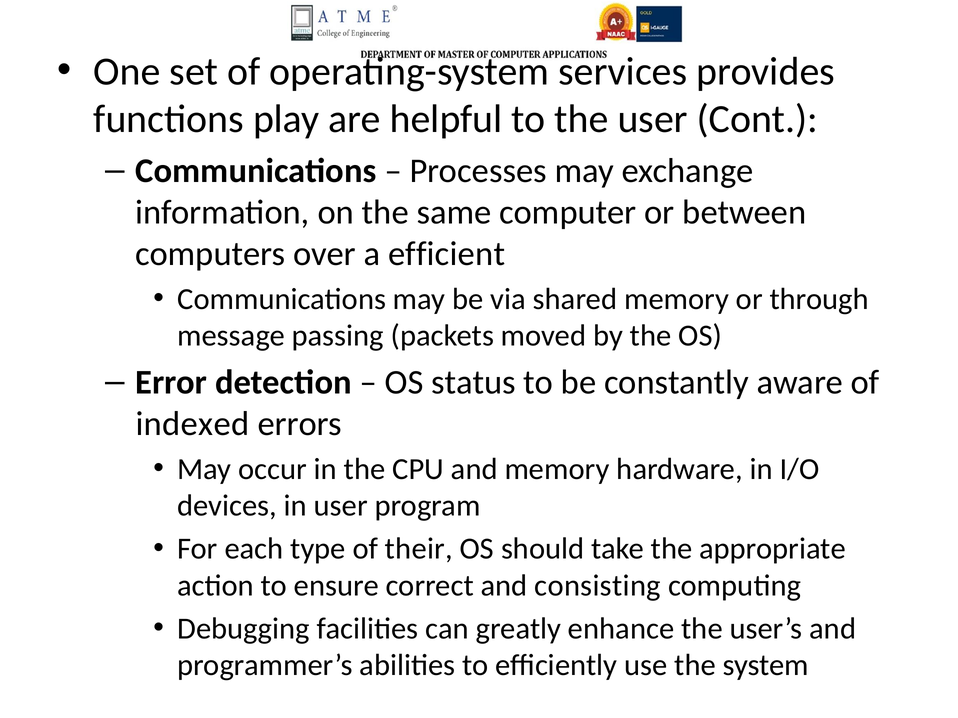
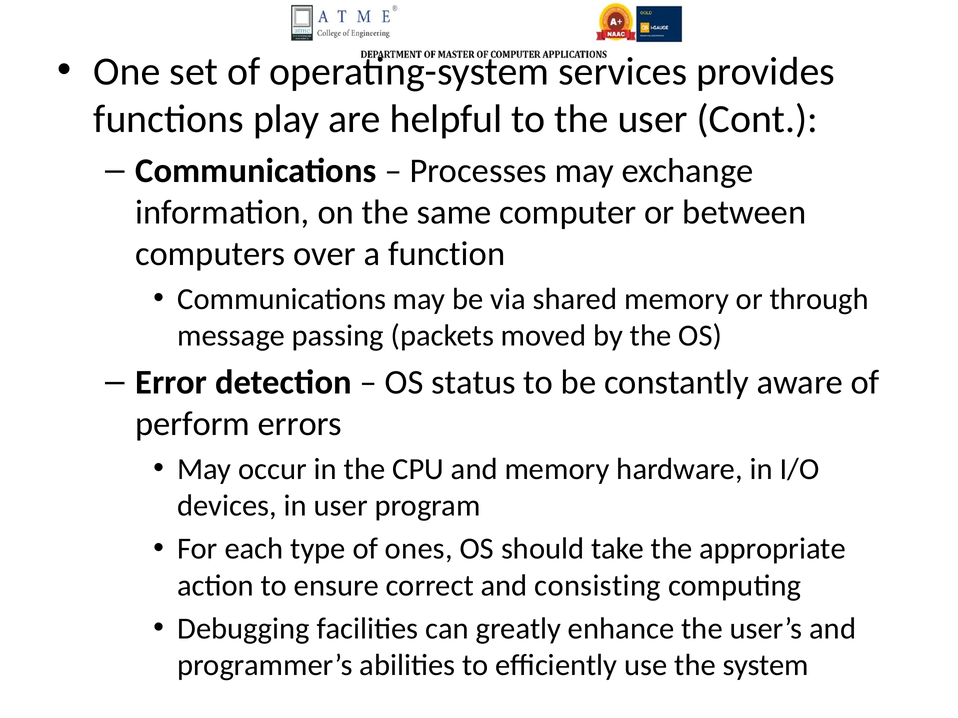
efficient: efficient -> function (447, 254)
indexed: indexed -> perform (193, 424)
their: their -> ones (419, 549)
